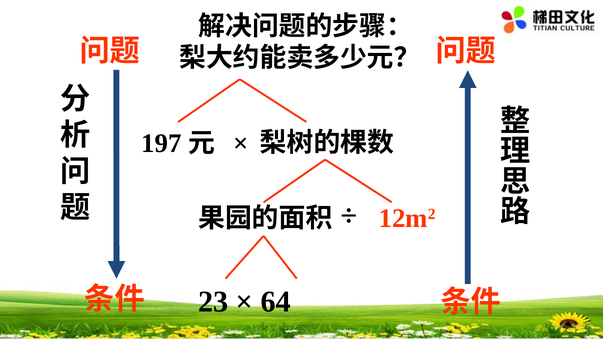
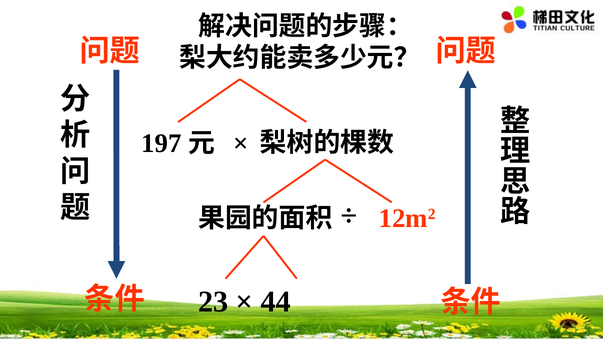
64: 64 -> 44 (276, 302)
